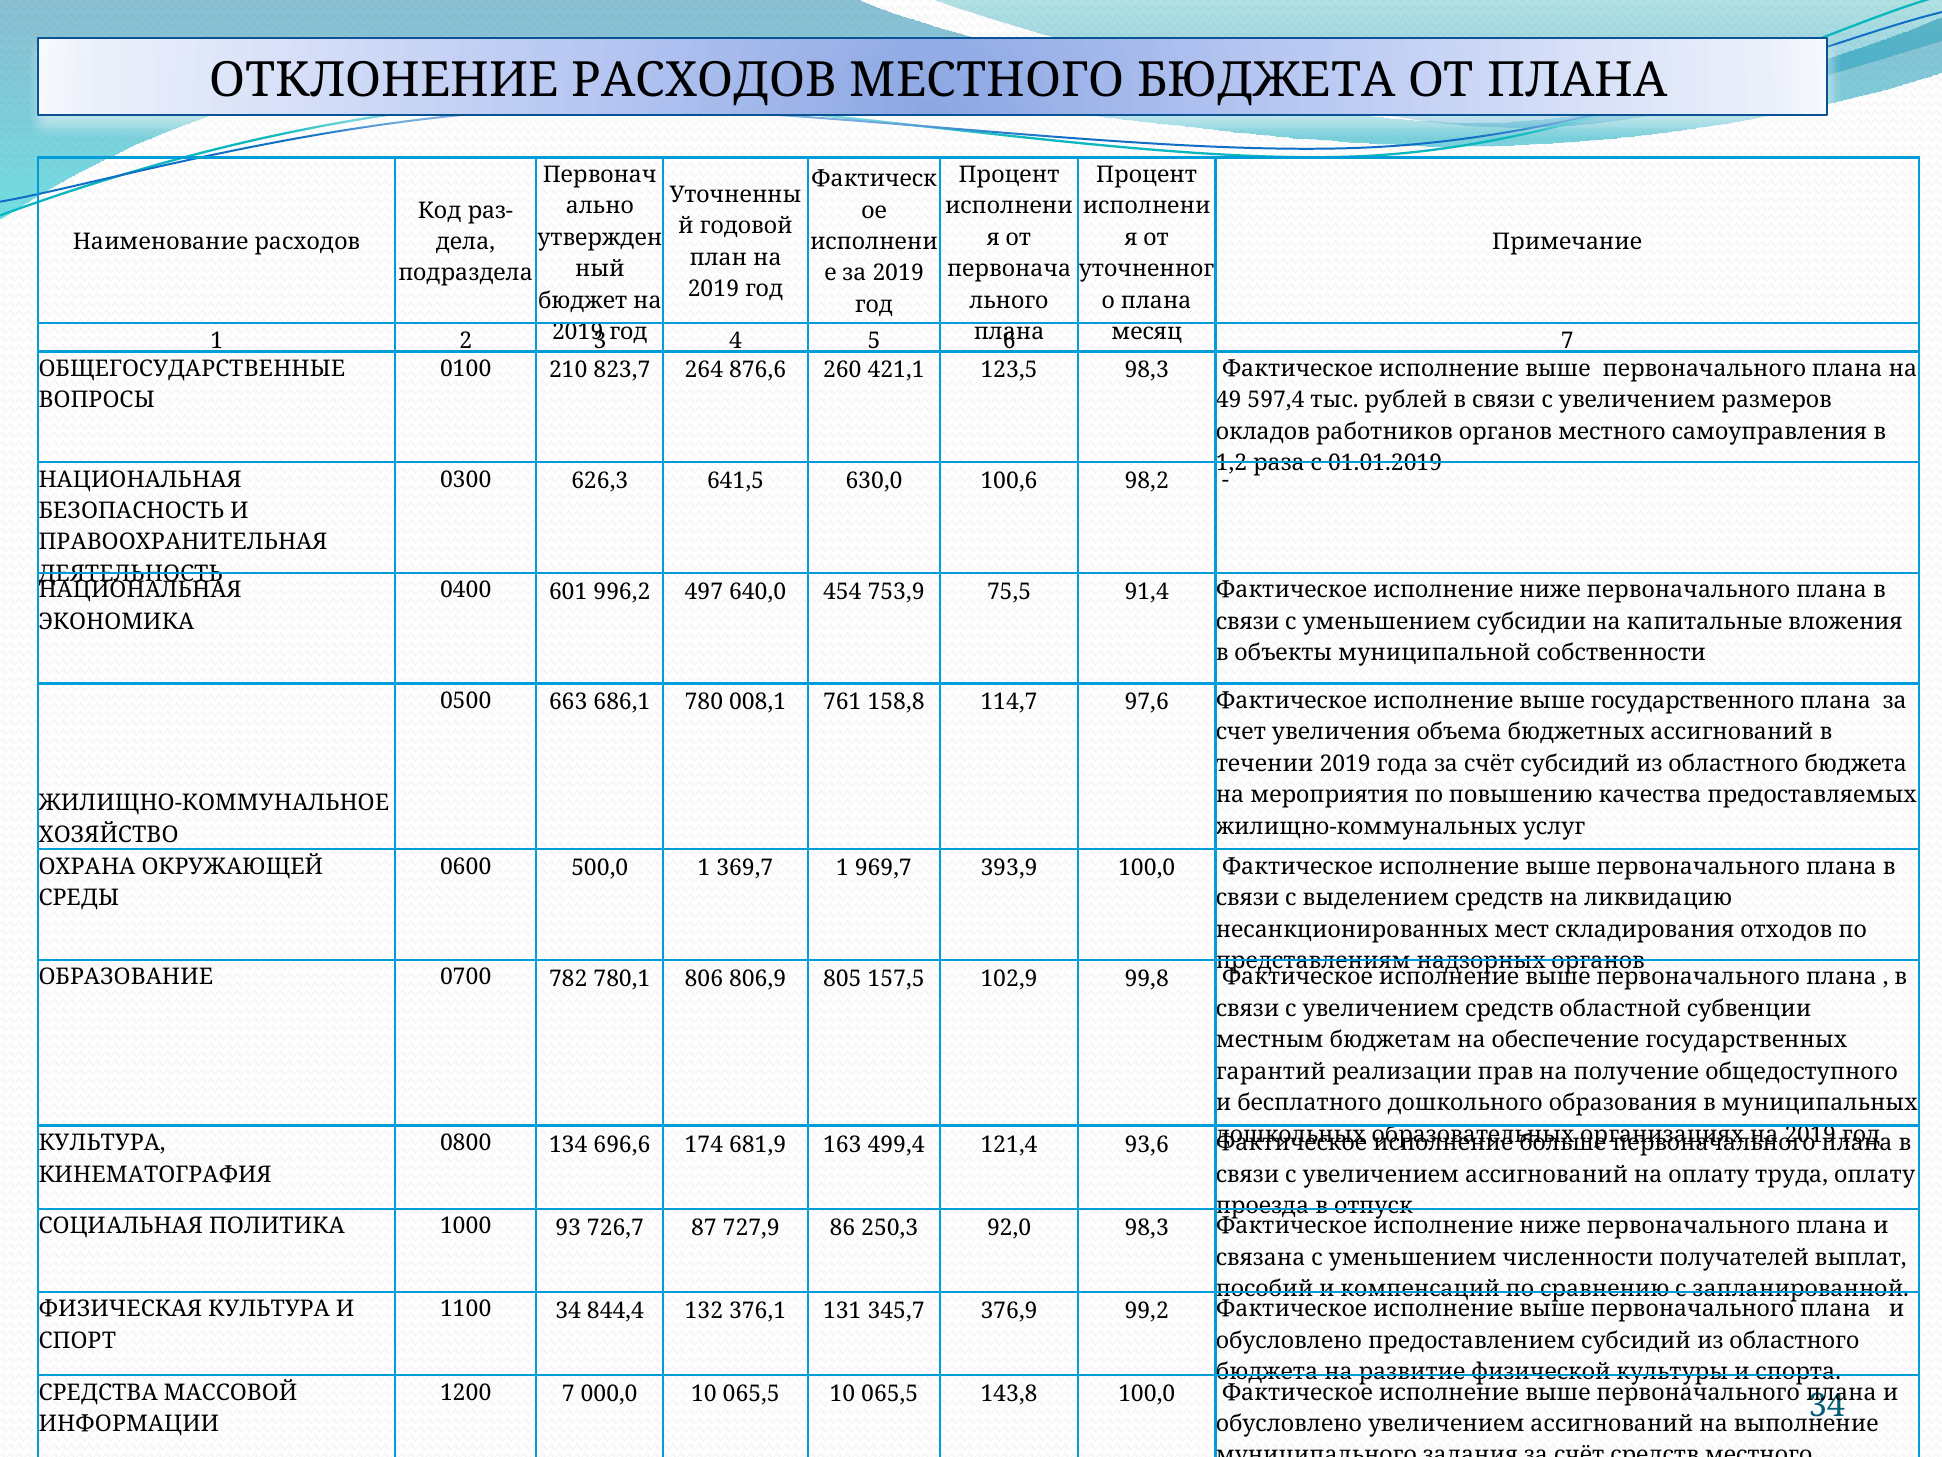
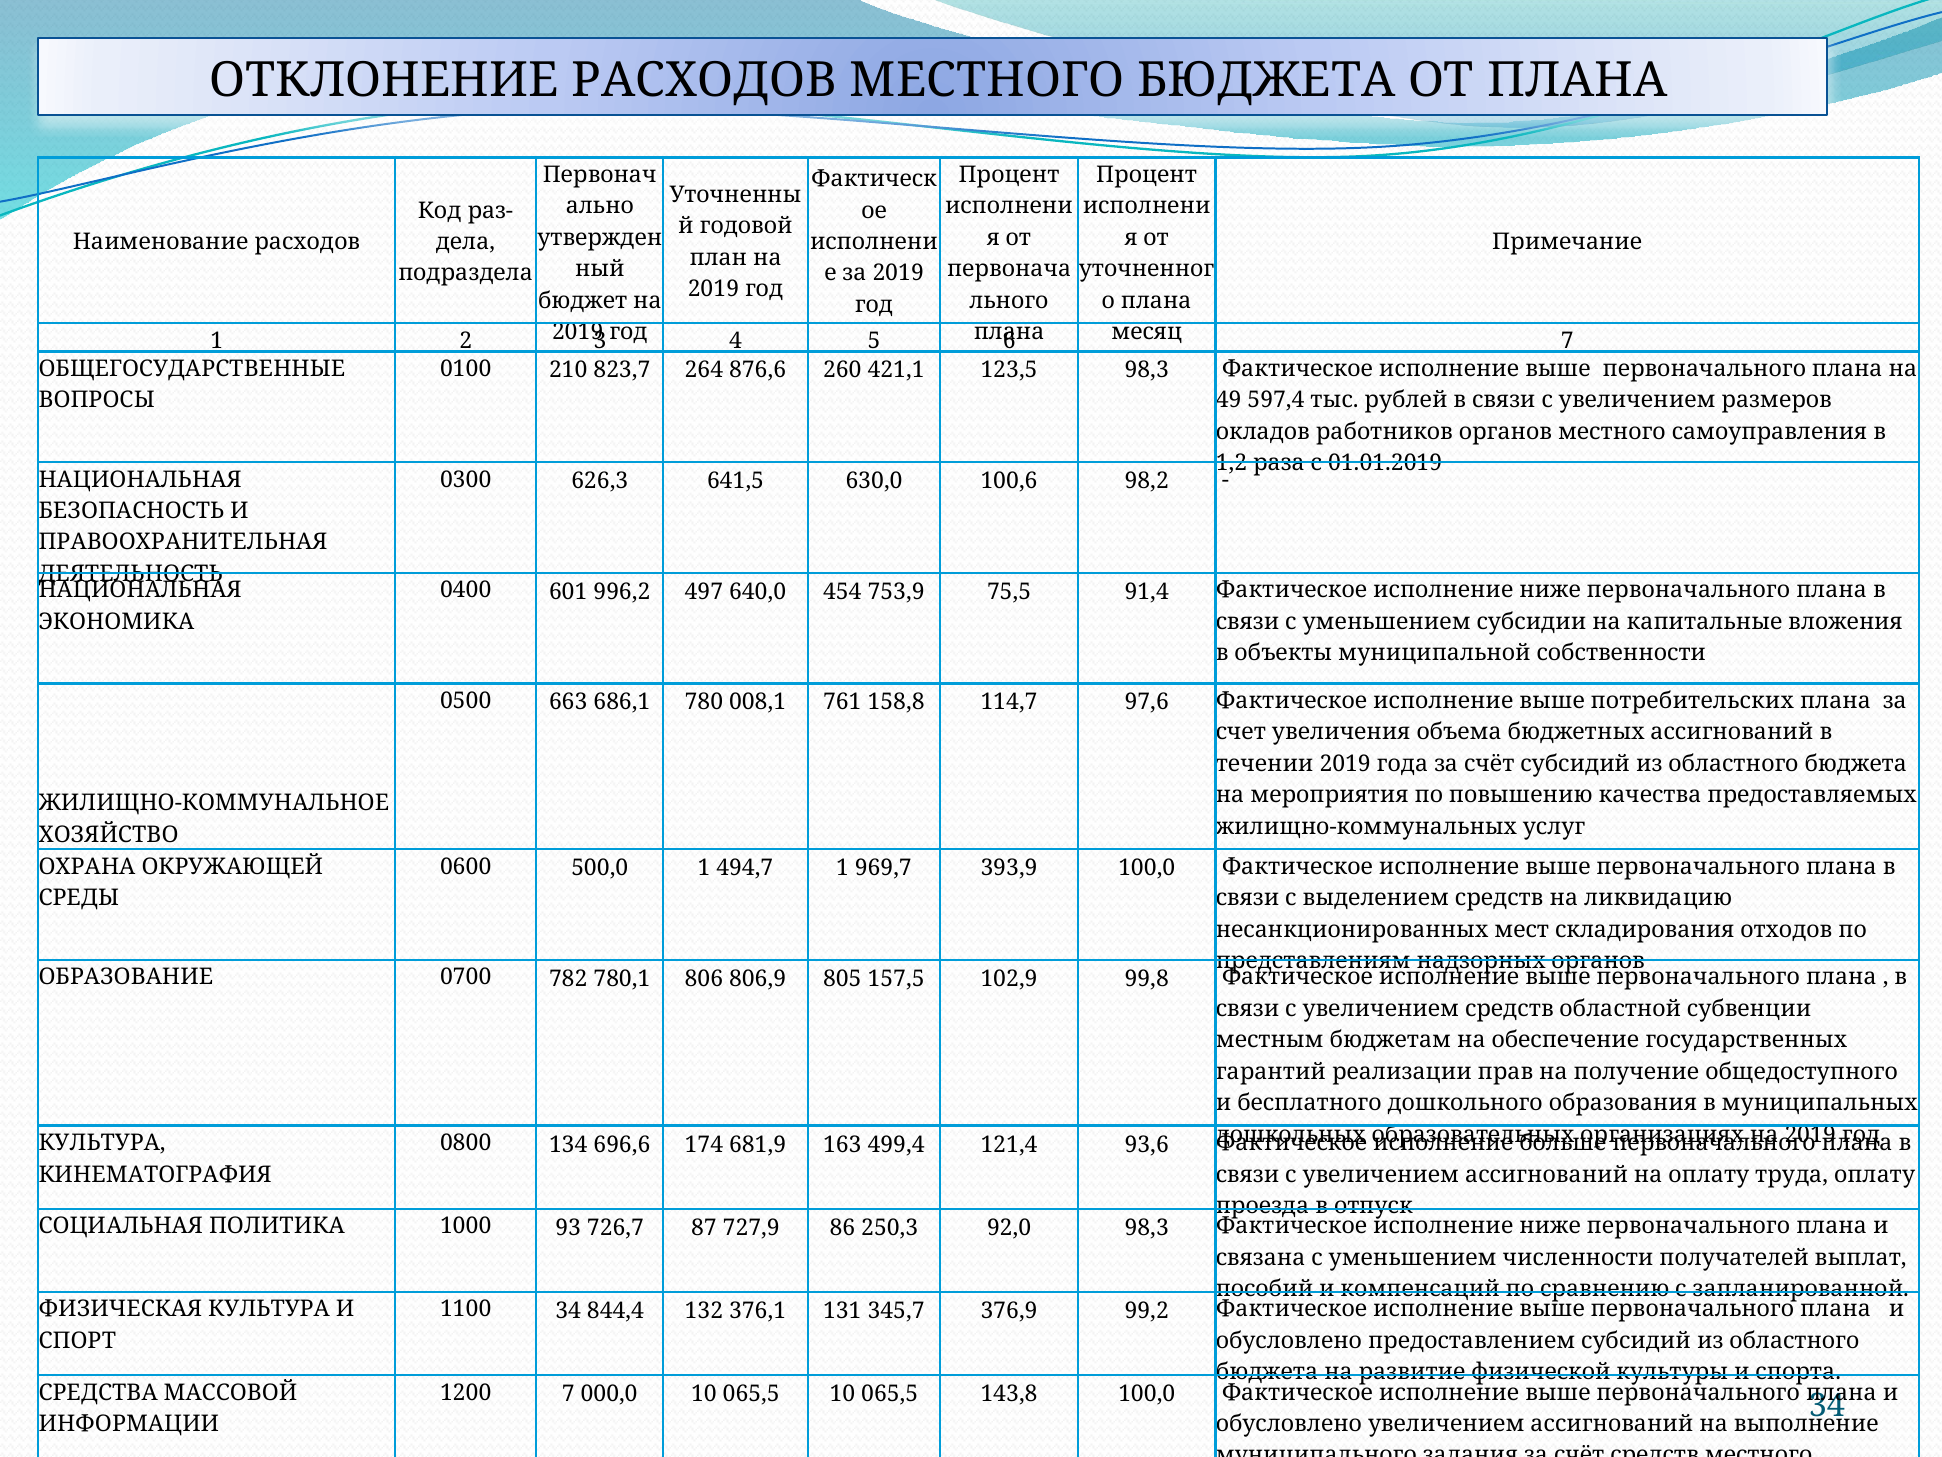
государственного: государственного -> потребительских (1692, 701)
369,7: 369,7 -> 494,7 (745, 868)
